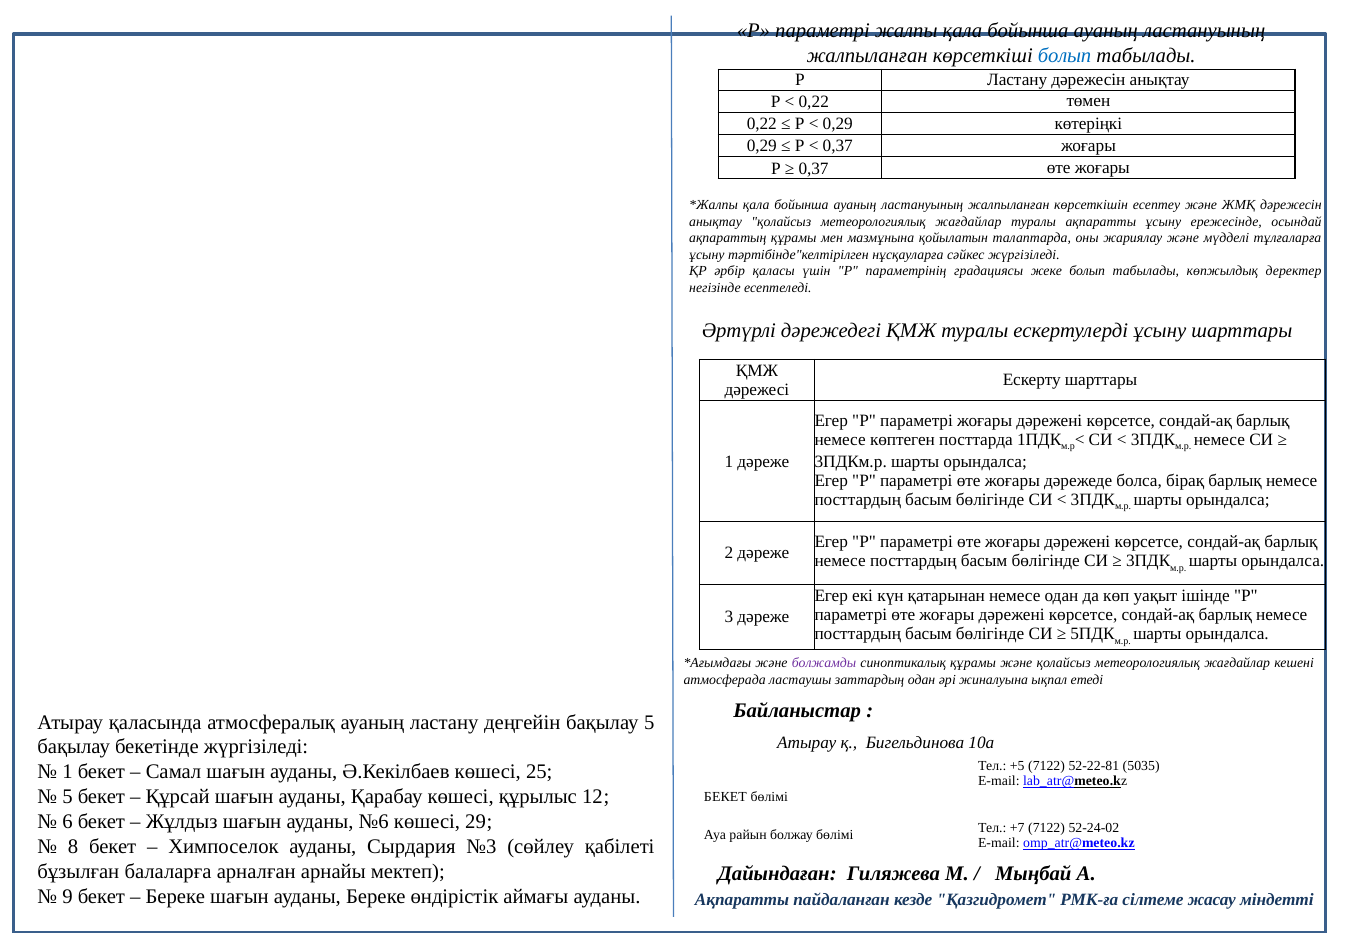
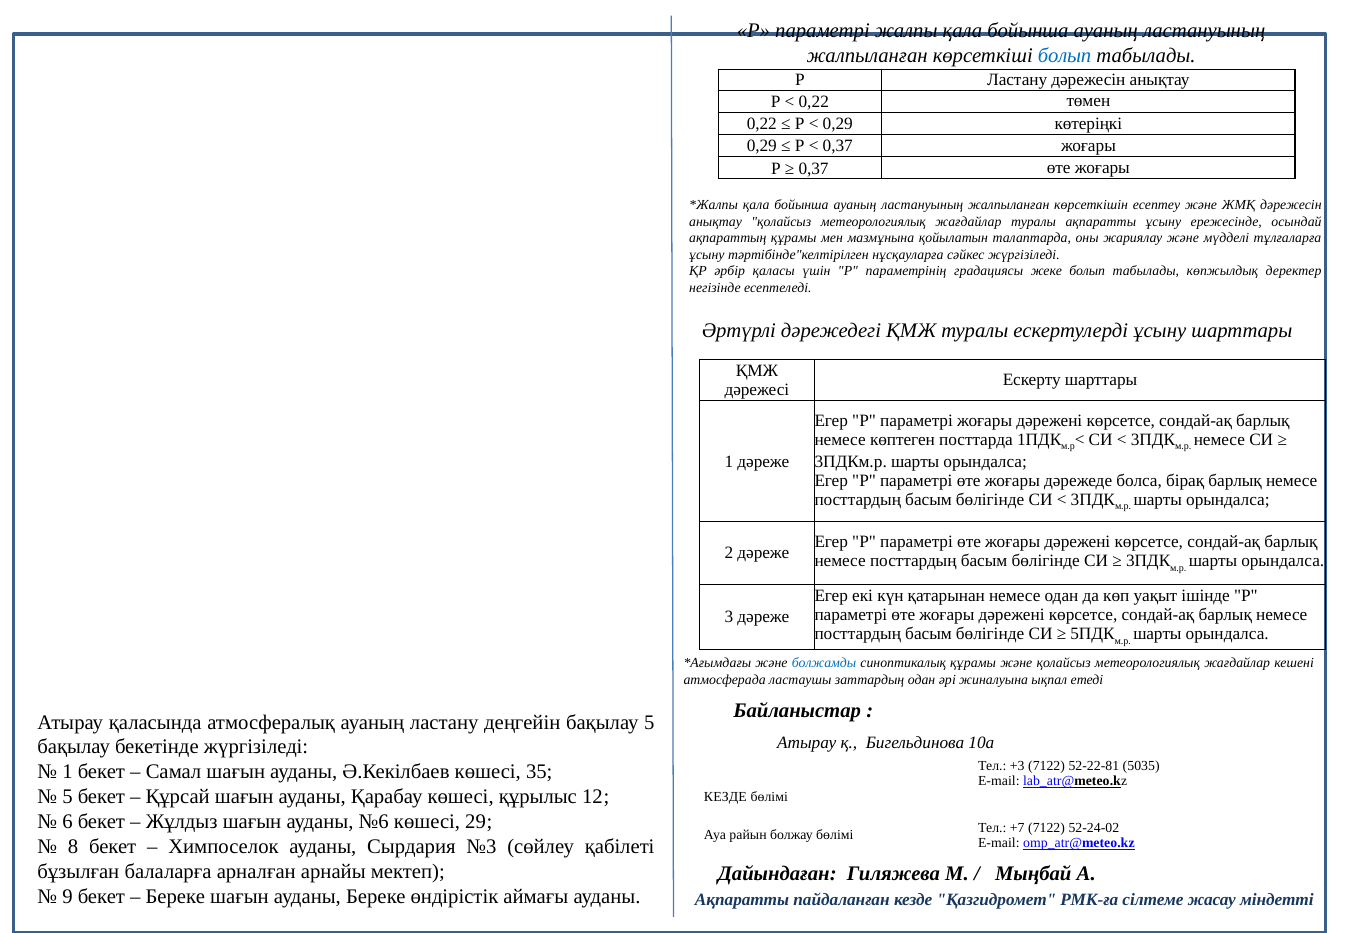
болжамды colour: purple -> blue (824, 663)
+5: +5 -> +3 (1017, 766)
25: 25 -> 35 (539, 772)
БЕКЕТ: БЕКЕТ -> КЕЗДЕ (725, 796)
